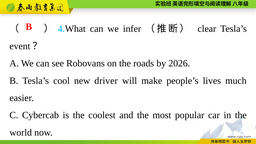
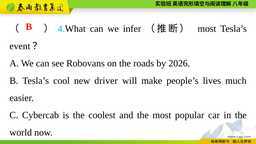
clear: clear -> most (207, 29)
